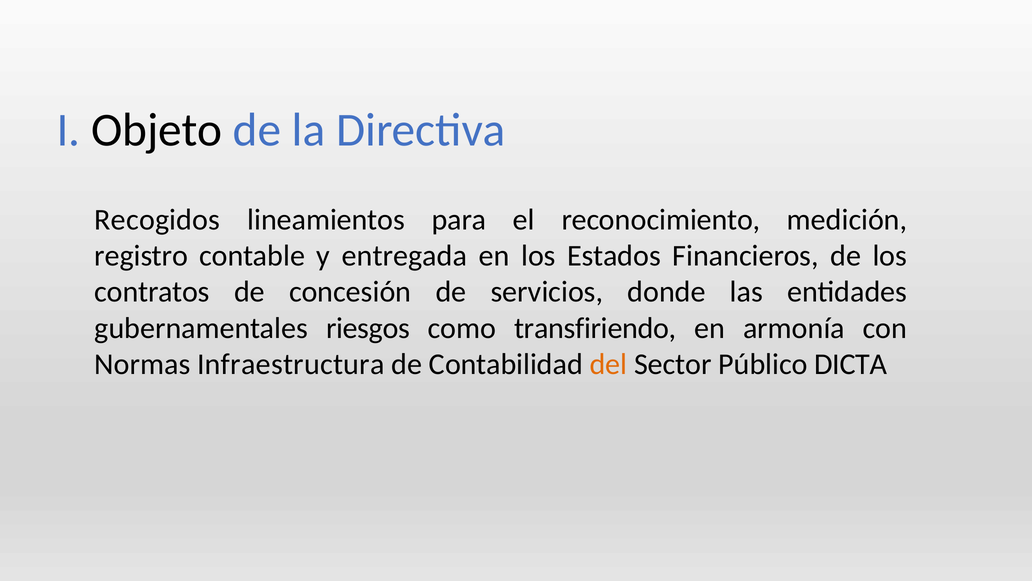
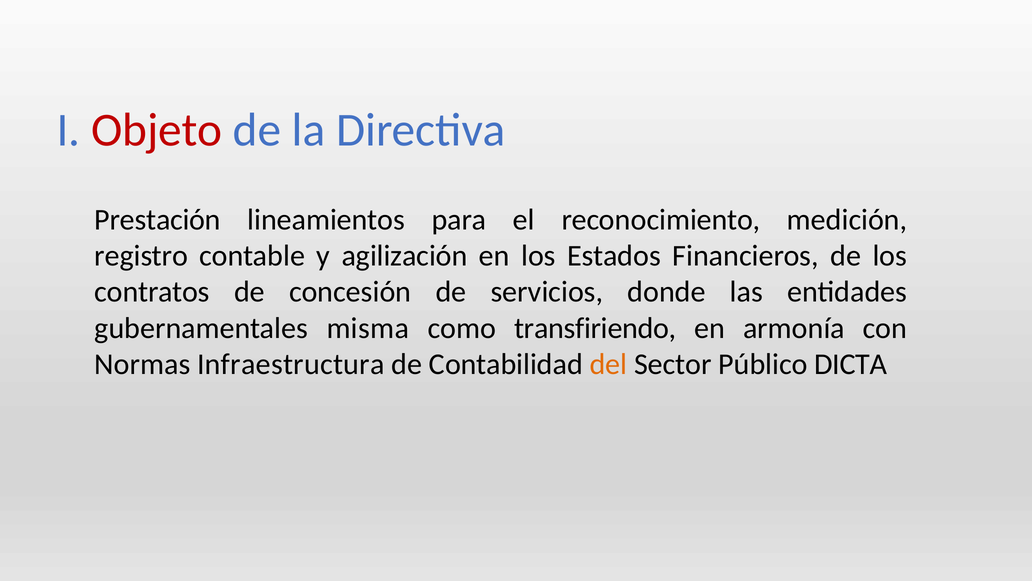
Objeto colour: black -> red (157, 130)
Recogidos: Recogidos -> Prestación (158, 219)
entregada: entregada -> agilización (405, 256)
riesgos: riesgos -> misma (368, 328)
